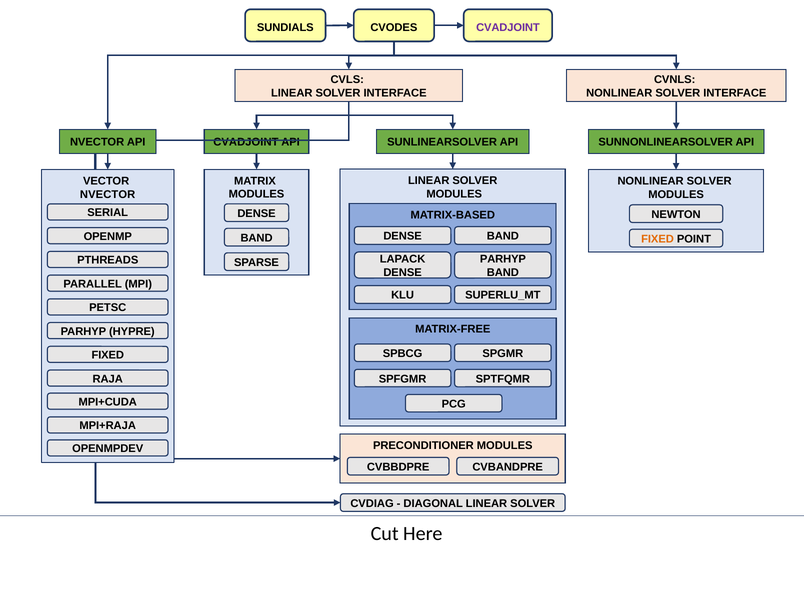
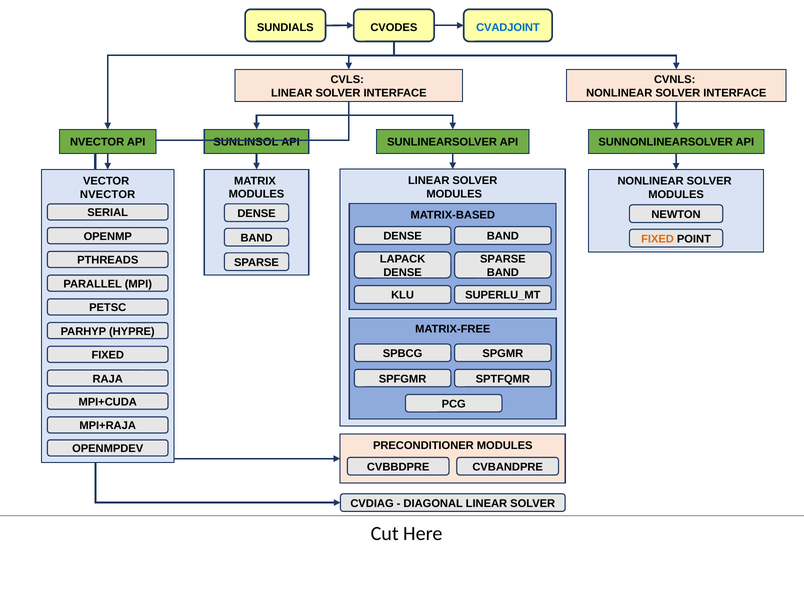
CVADJOINT colour: purple -> blue (508, 27)
CVADJOINT: CVADJOINT -> SUNLINSOL (246, 142)
PARHYP: PARHYP -> SPARSE (503, 259)
